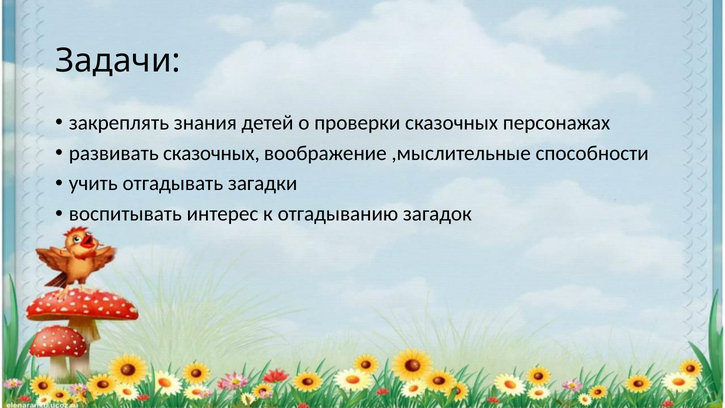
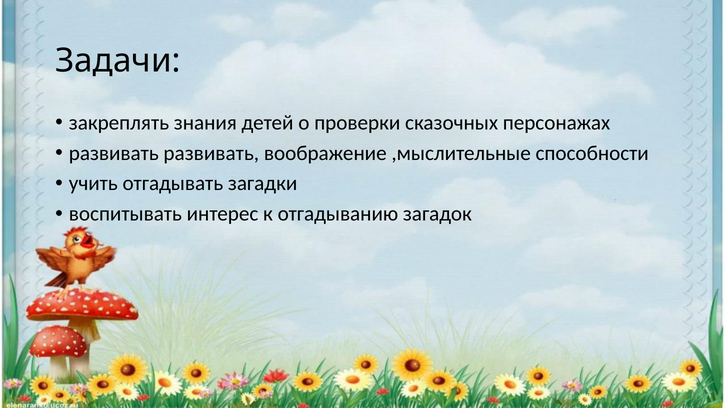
развивать сказочных: сказочных -> развивать (211, 153)
